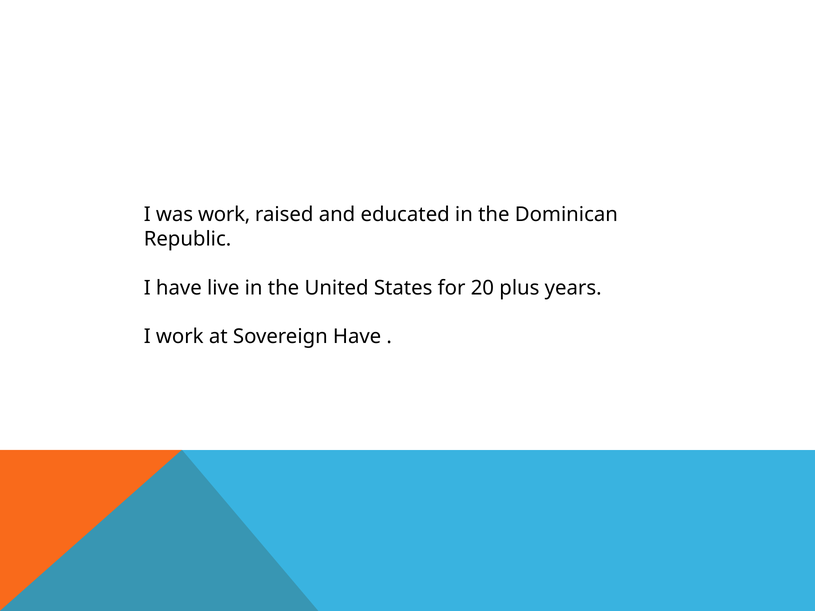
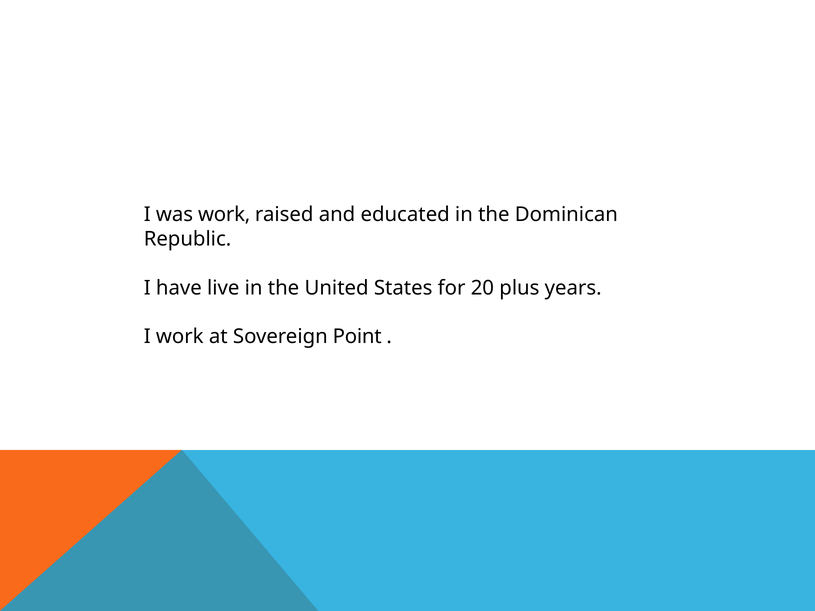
Sovereign Have: Have -> Point (357, 337)
